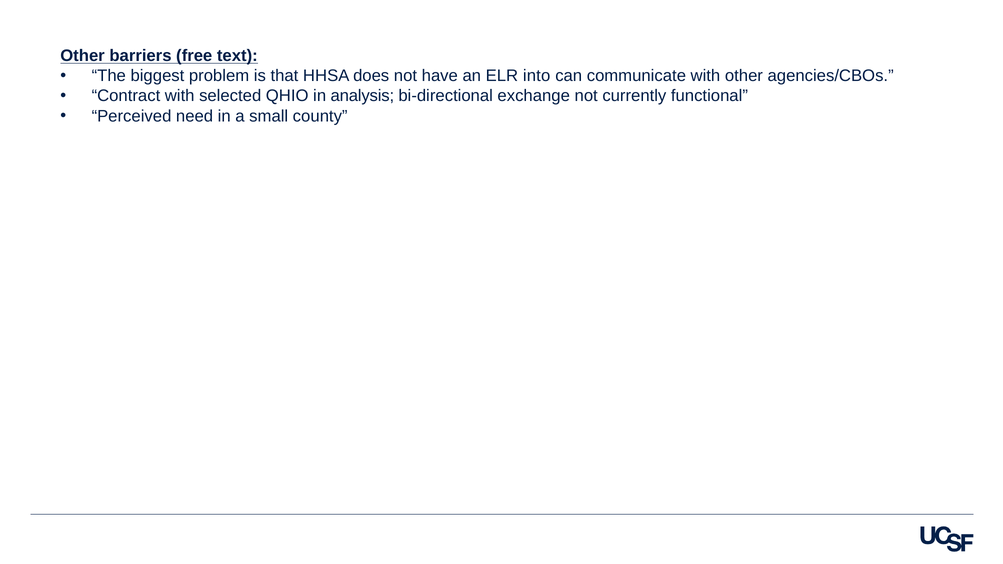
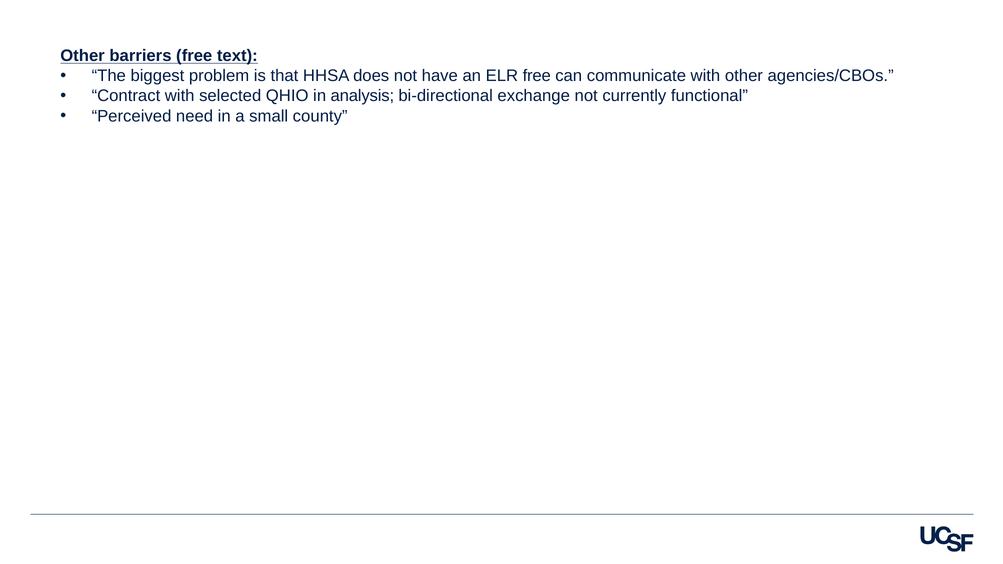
ELR into: into -> free (537, 76)
